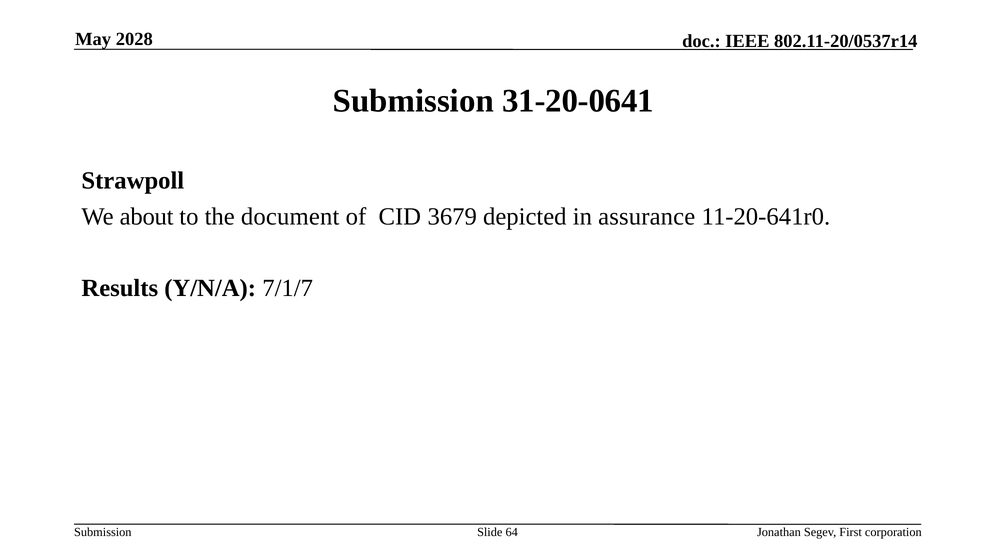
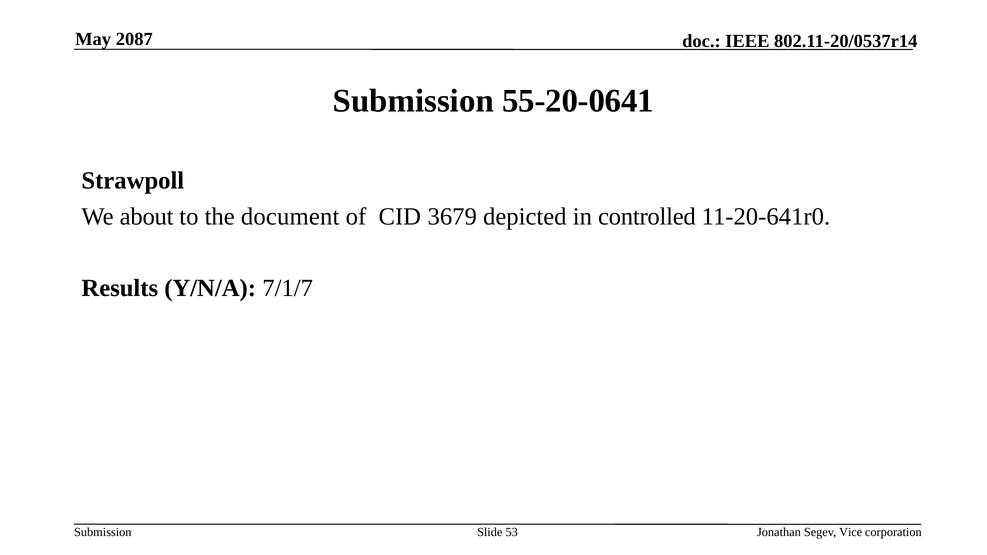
2028: 2028 -> 2087 (134, 39)
31-20-0641: 31-20-0641 -> 55-20-0641 (578, 101)
assurance: assurance -> controlled (647, 216)
64: 64 -> 53 (512, 532)
First: First -> Vice (851, 532)
